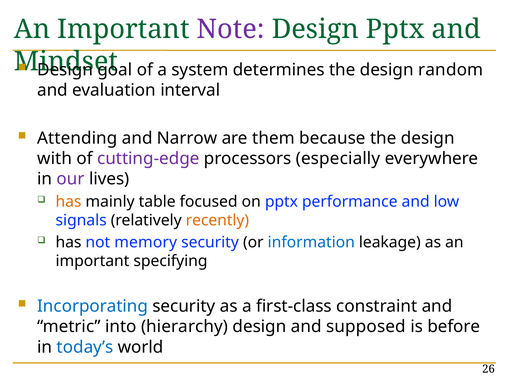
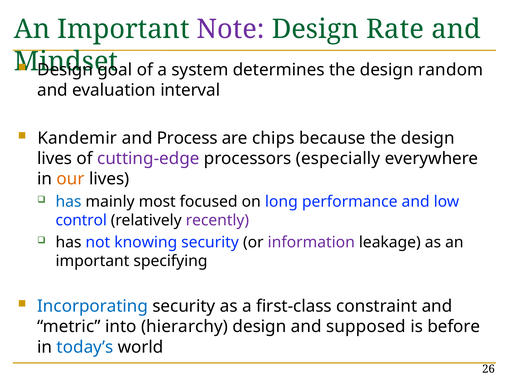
Design Pptx: Pptx -> Rate (395, 29)
Attending: Attending -> Kandemir (77, 138)
Narrow: Narrow -> Process (187, 138)
them: them -> chips (273, 138)
with: with -> lives (55, 159)
our colour: purple -> orange (71, 179)
has colour: orange -> blue (69, 202)
table: table -> most (157, 202)
on pptx: pptx -> long (281, 202)
signals: signals -> control (81, 221)
recently colour: orange -> purple (217, 221)
memory: memory -> knowing (146, 243)
information colour: blue -> purple (311, 243)
